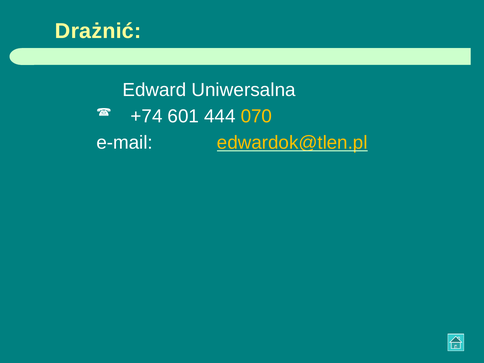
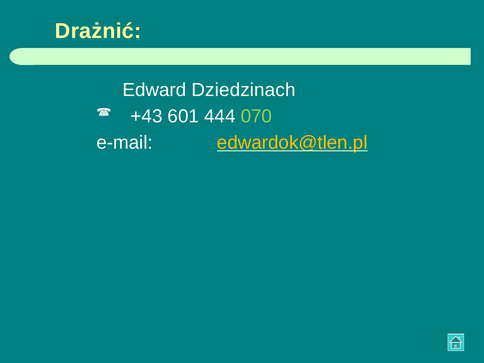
Uniwersalna: Uniwersalna -> Dziedzinach (243, 90)
+74: +74 -> +43 (147, 116)
070 colour: yellow -> light green (256, 116)
